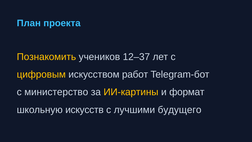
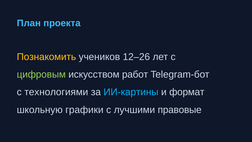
12–37: 12–37 -> 12–26 (136, 57)
цифровым colour: yellow -> light green (41, 74)
министерство: министерство -> технологиями (56, 92)
ИИ-картины colour: yellow -> light blue (131, 92)
искусств: искусств -> графики (84, 110)
будущего: будущего -> правовые (180, 110)
